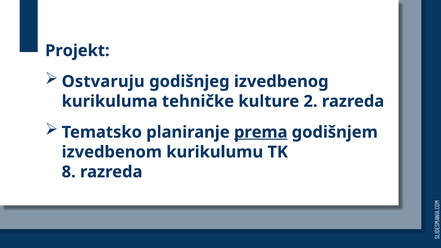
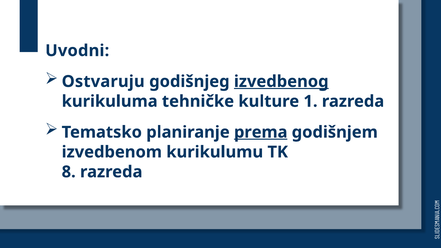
Projekt: Projekt -> Uvodni (77, 51)
izvedbenog underline: none -> present (281, 82)
2: 2 -> 1 (311, 101)
